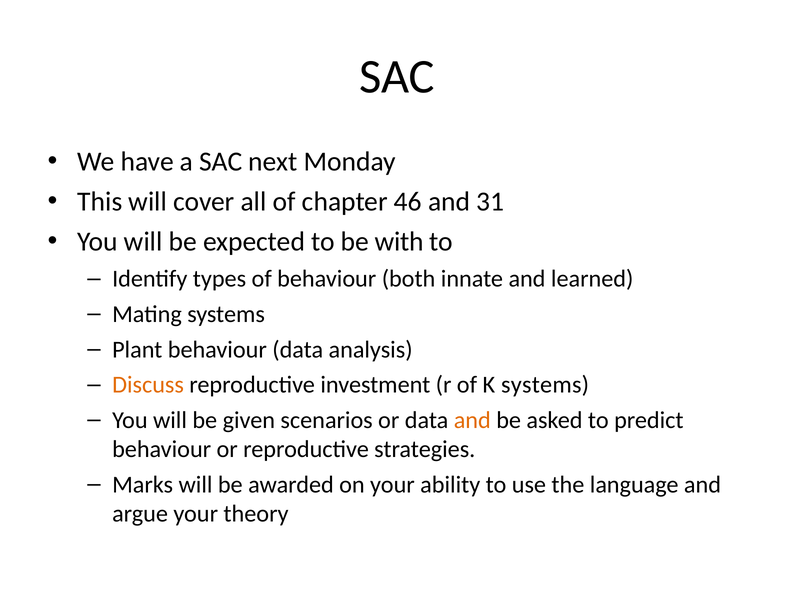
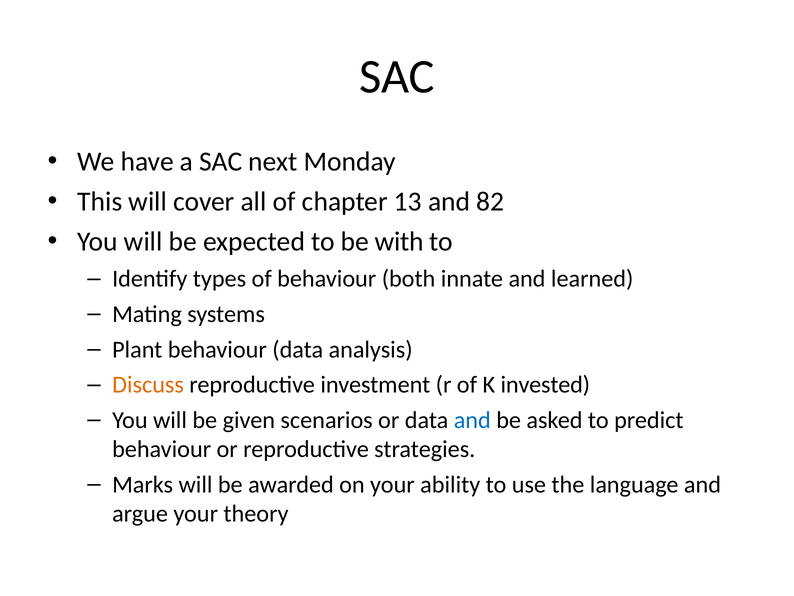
46: 46 -> 13 (408, 202)
31: 31 -> 82 (490, 202)
K systems: systems -> invested (545, 385)
and colour: orange -> blue (472, 420)
